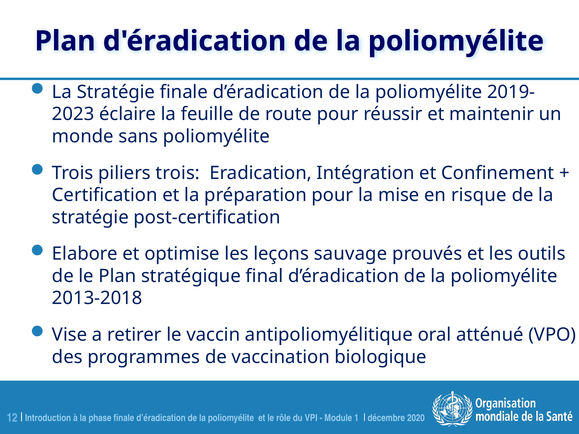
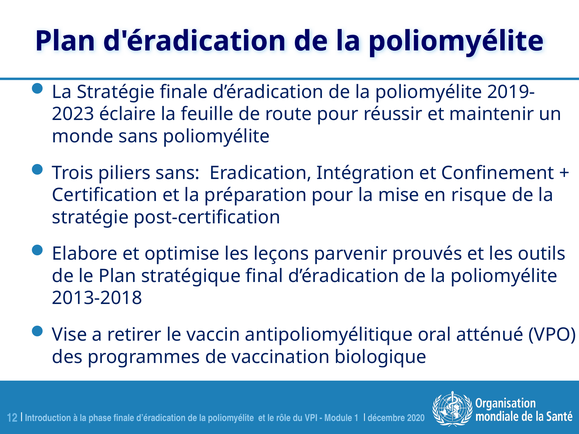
piliers trois: trois -> sans (178, 173)
sauvage: sauvage -> parvenir (351, 254)
